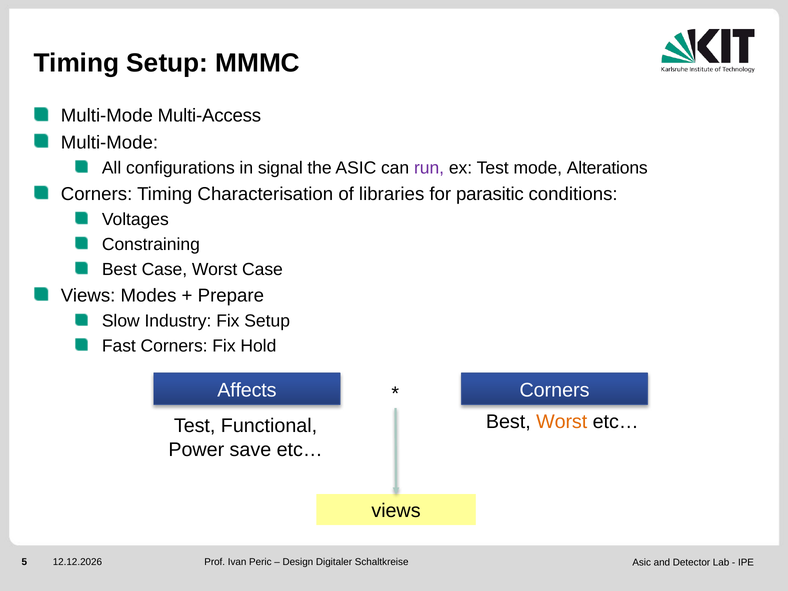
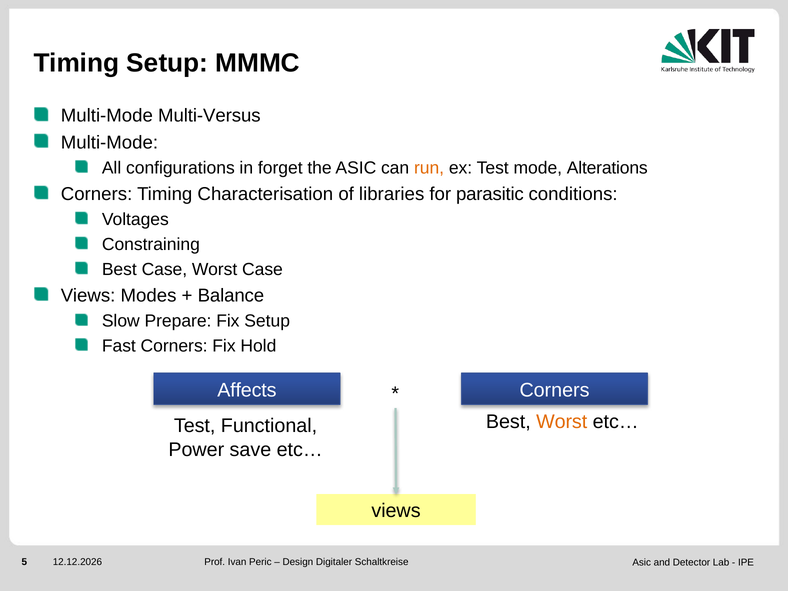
Multi-Access: Multi-Access -> Multi-Versus (209, 116)
signal: signal -> forget (280, 168)
run colour: purple -> orange (429, 168)
Prepare: Prepare -> Balance (231, 296)
Industry: Industry -> Prepare (178, 321)
